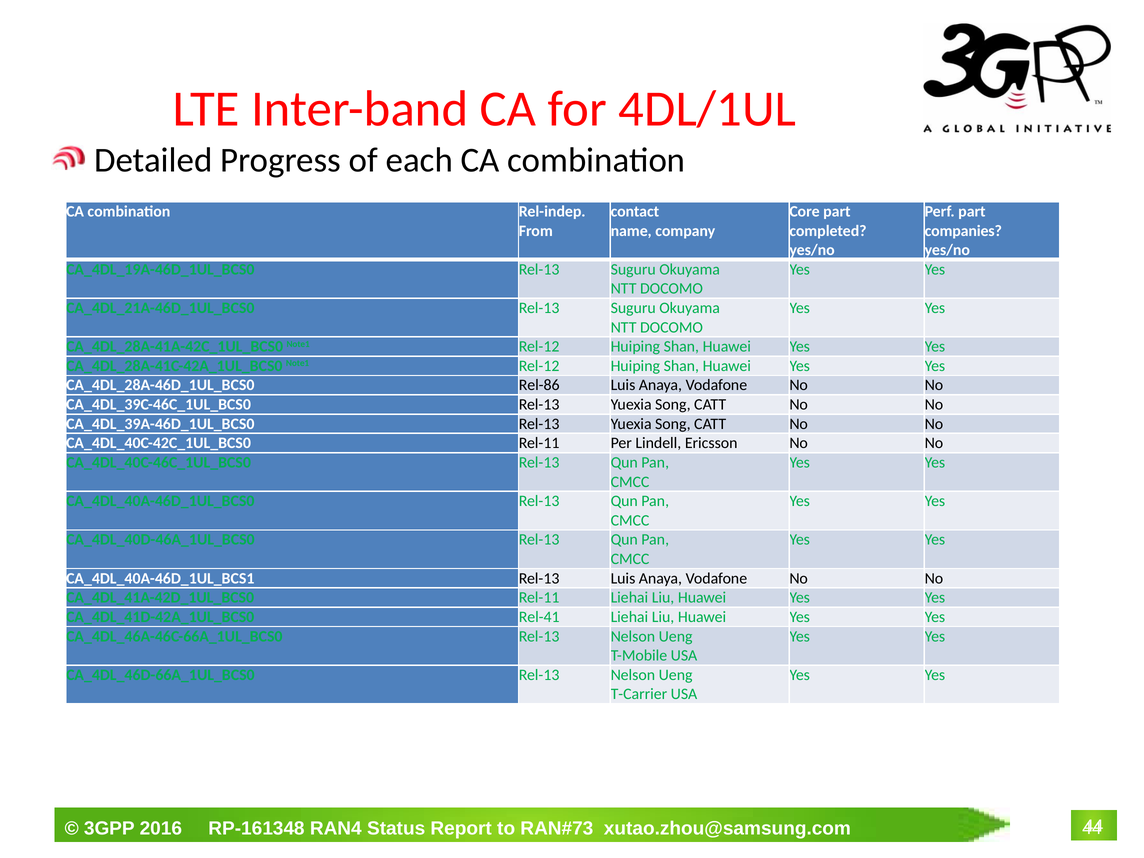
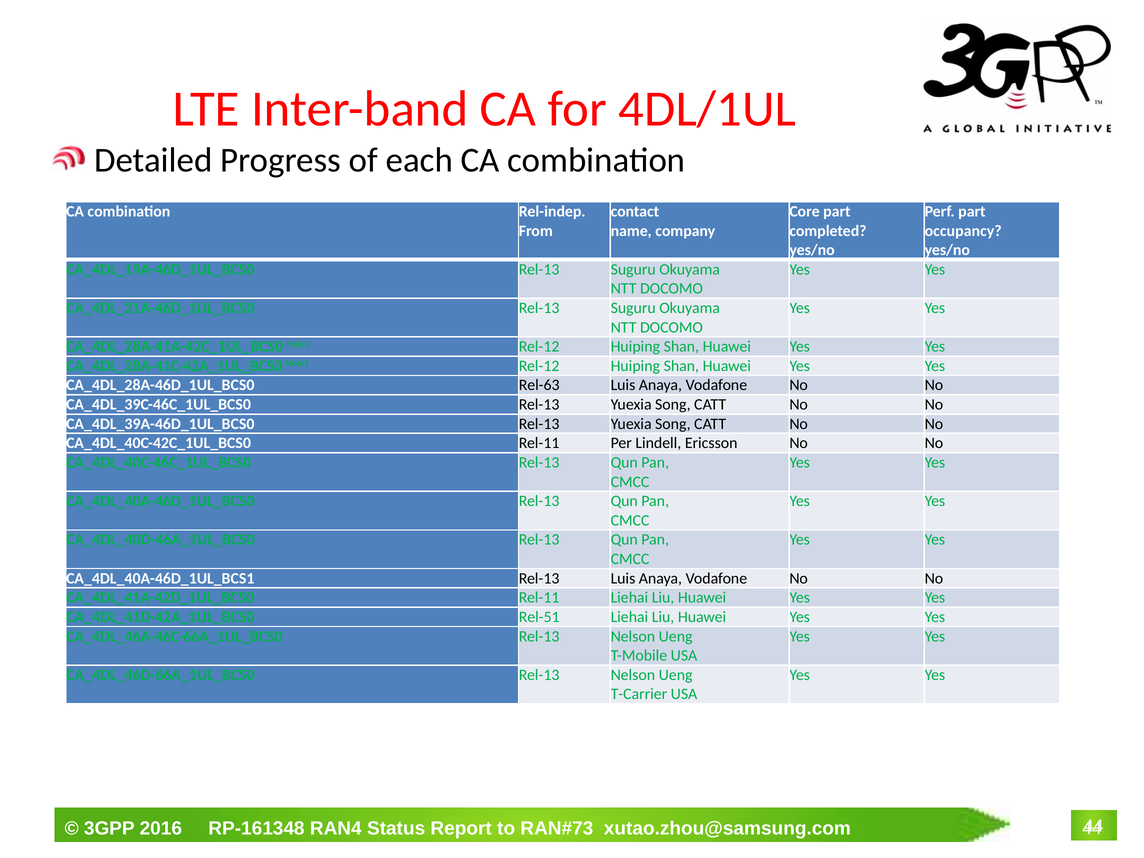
companies: companies -> occupancy (963, 231)
Rel-86: Rel-86 -> Rel-63 (539, 385)
Rel-41: Rel-41 -> Rel-51 (539, 617)
